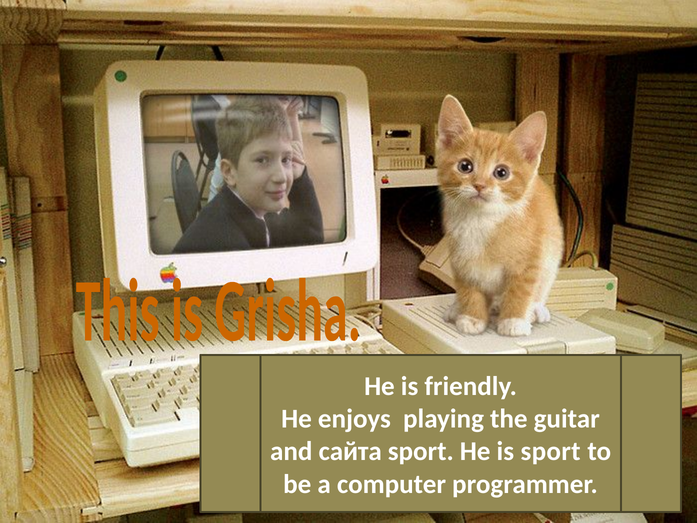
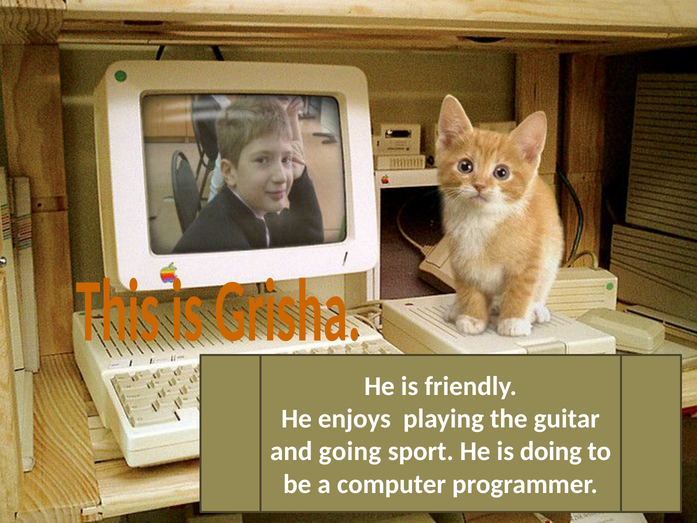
сайта: сайта -> going (350, 451)
is sport: sport -> doing (551, 451)
